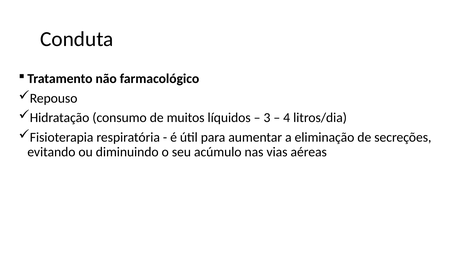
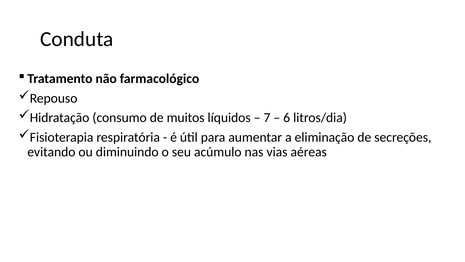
3: 3 -> 7 (267, 118)
4: 4 -> 6 (287, 118)
